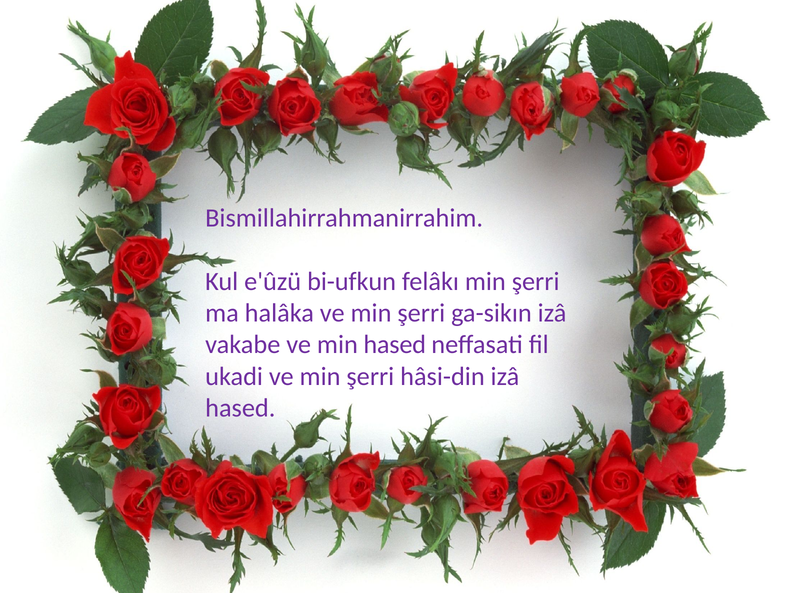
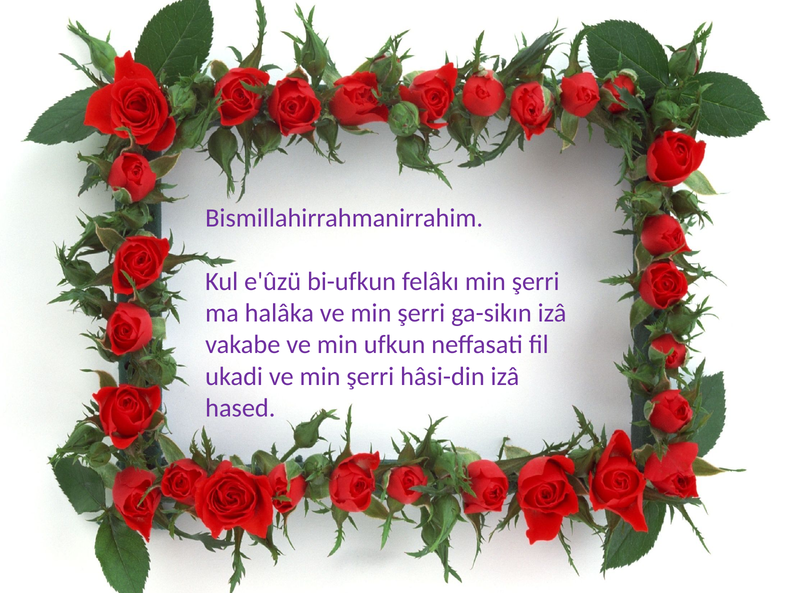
min hased: hased -> ufkun (395, 344)
